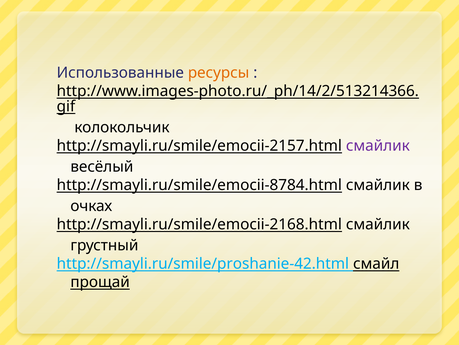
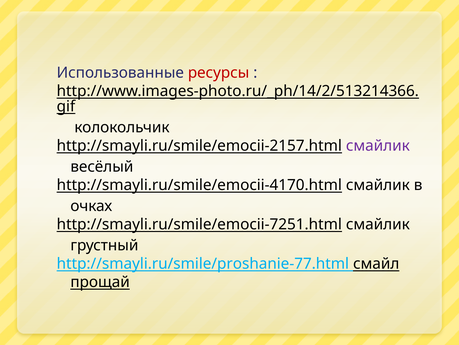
ресурсы colour: orange -> red (219, 73)
http://smayli.ru/smile/emocii-8784.html: http://smayli.ru/smile/emocii-8784.html -> http://smayli.ru/smile/emocii-4170.html (199, 185)
http://smayli.ru/smile/emocii-2168.html: http://smayli.ru/smile/emocii-2168.html -> http://smayli.ru/smile/emocii-7251.html (199, 224)
http://smayli.ru/smile/proshanie-42.html: http://smayli.ru/smile/proshanie-42.html -> http://smayli.ru/smile/proshanie-77.html (203, 263)
